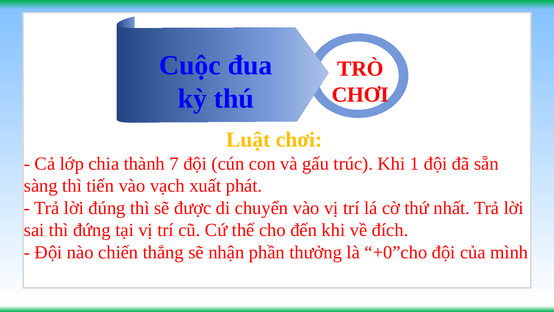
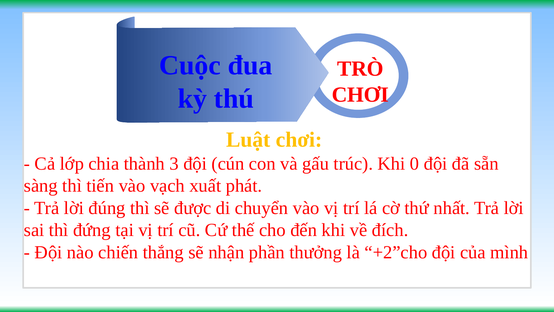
7: 7 -> 3 (174, 163)
1: 1 -> 0 (415, 163)
+0”cho: +0”cho -> +2”cho (396, 252)
